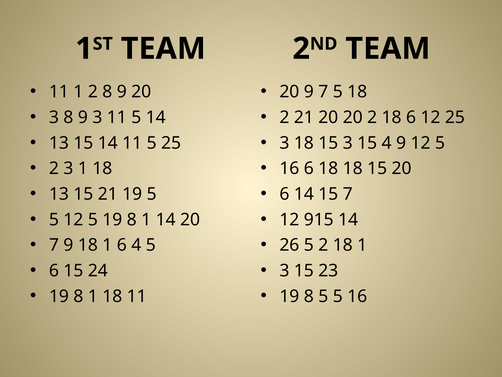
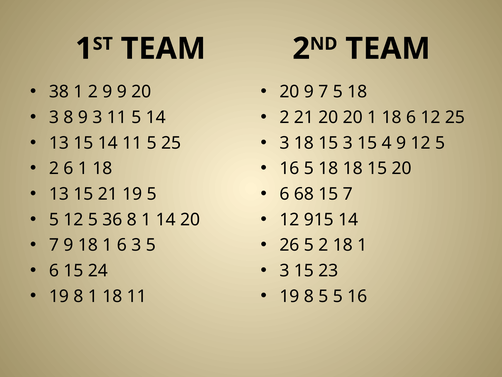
11: 11 -> 38 (59, 92)
2 8: 8 -> 9 (107, 92)
20 2: 2 -> 1 (372, 117)
2 3: 3 -> 6 (68, 168)
16 6: 6 -> 5 (309, 168)
6 14: 14 -> 68 (304, 194)
5 19: 19 -> 36 (112, 219)
6 4: 4 -> 3 (136, 245)
